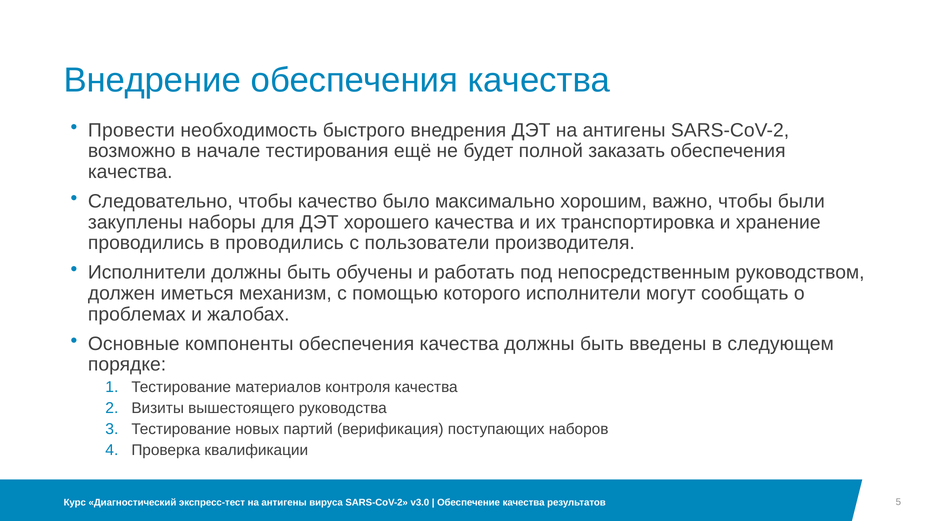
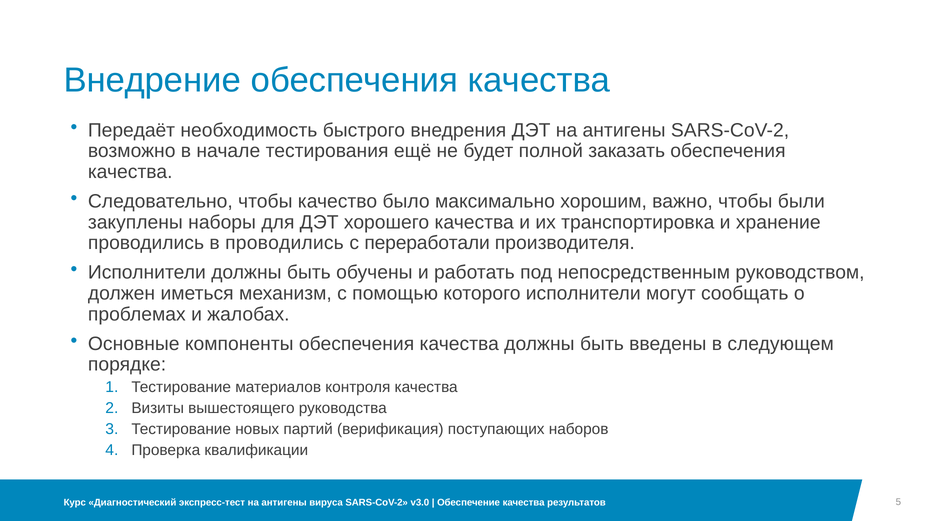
Провести: Провести -> Передаёт (132, 130)
пользователи: пользователи -> переработали (427, 243)
